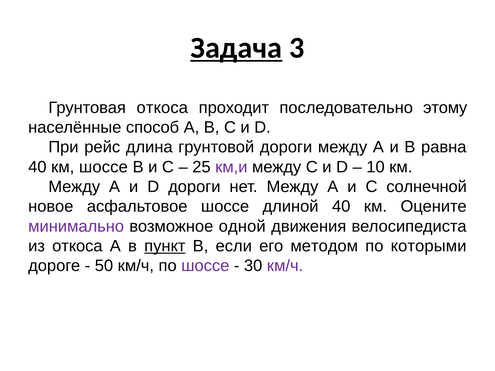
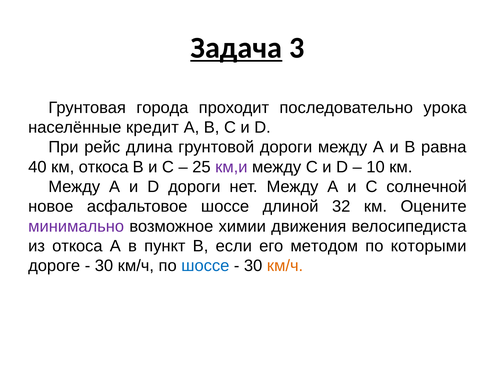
Грунтовая откоса: откоса -> города (162, 108)
этому: этому -> урока (445, 108)
способ: способ -> кредит (152, 127)
км шоссе: шоссе -> откоса (104, 167)
длиной 40: 40 -> 32 (341, 207)
одной: одной -> химии (242, 226)
пункт underline: present -> none (165, 246)
50: 50 -> 30 (104, 266)
шоссе colour: purple -> blue (205, 266)
км/ч colour: purple -> orange (285, 266)
